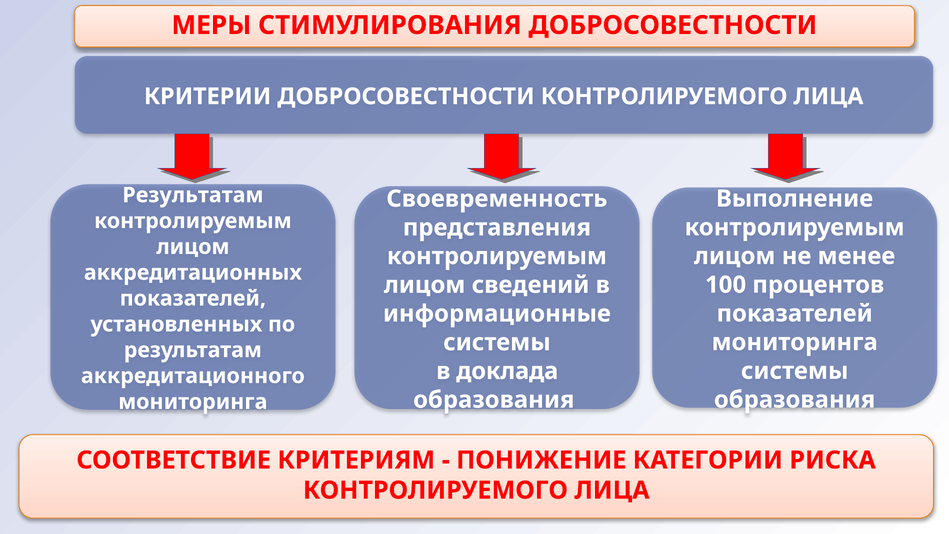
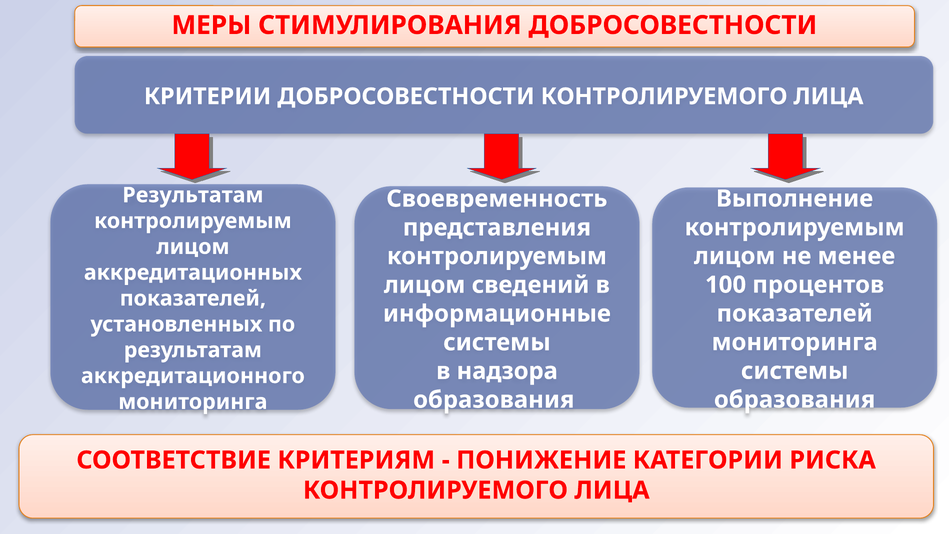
доклада: доклада -> надзора (507, 371)
